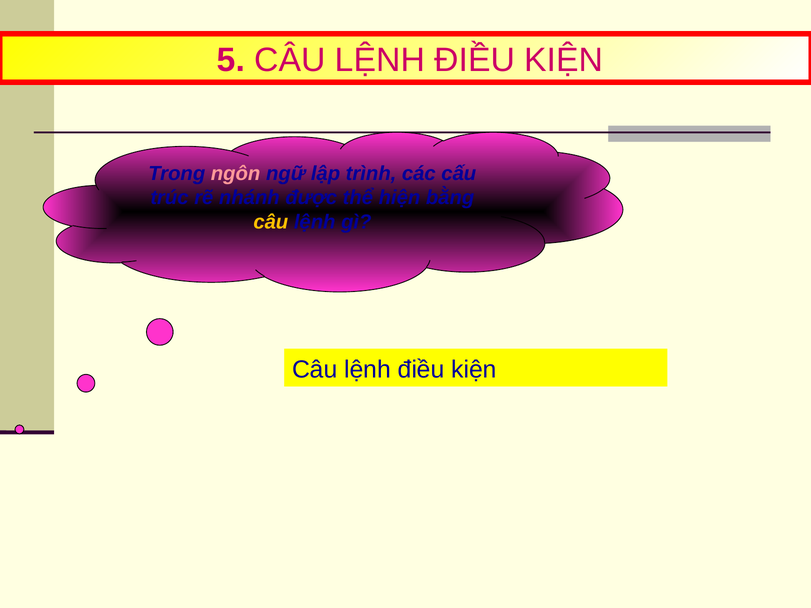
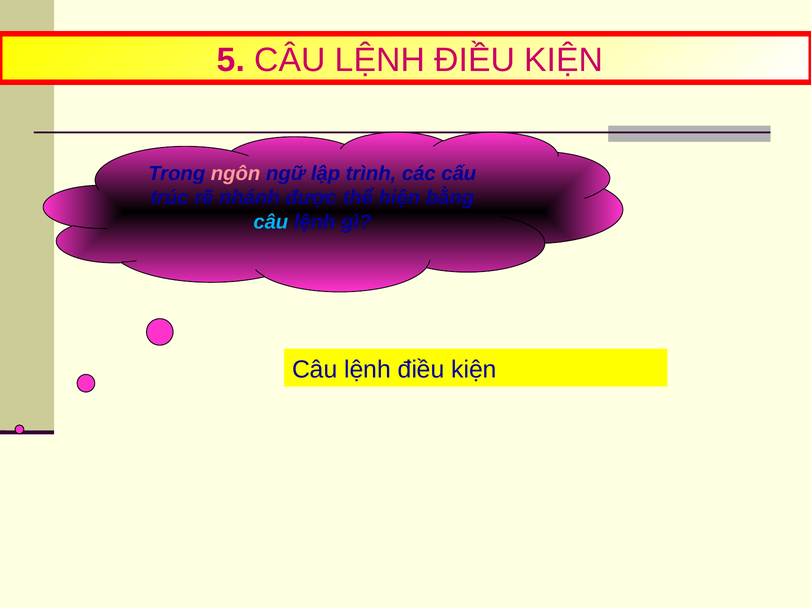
câu colour: yellow -> light blue (271, 222)
